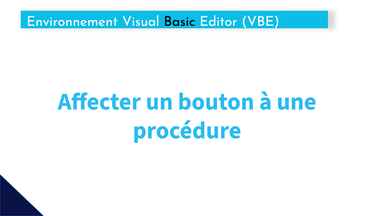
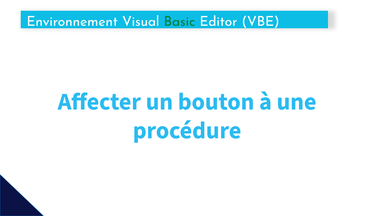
Basic colour: black -> green (179, 21)
